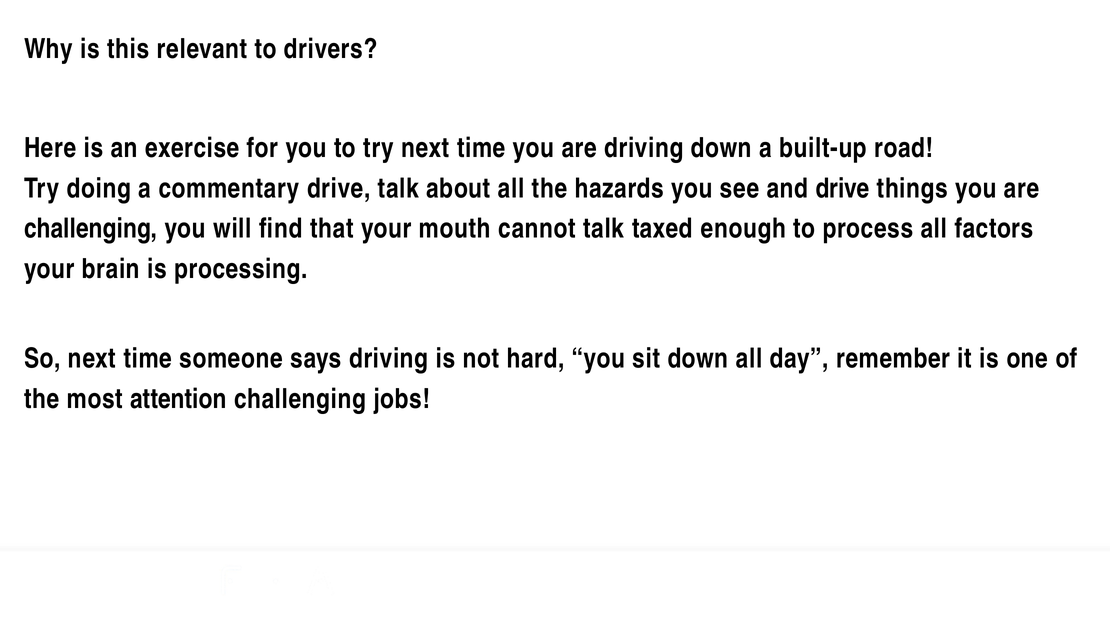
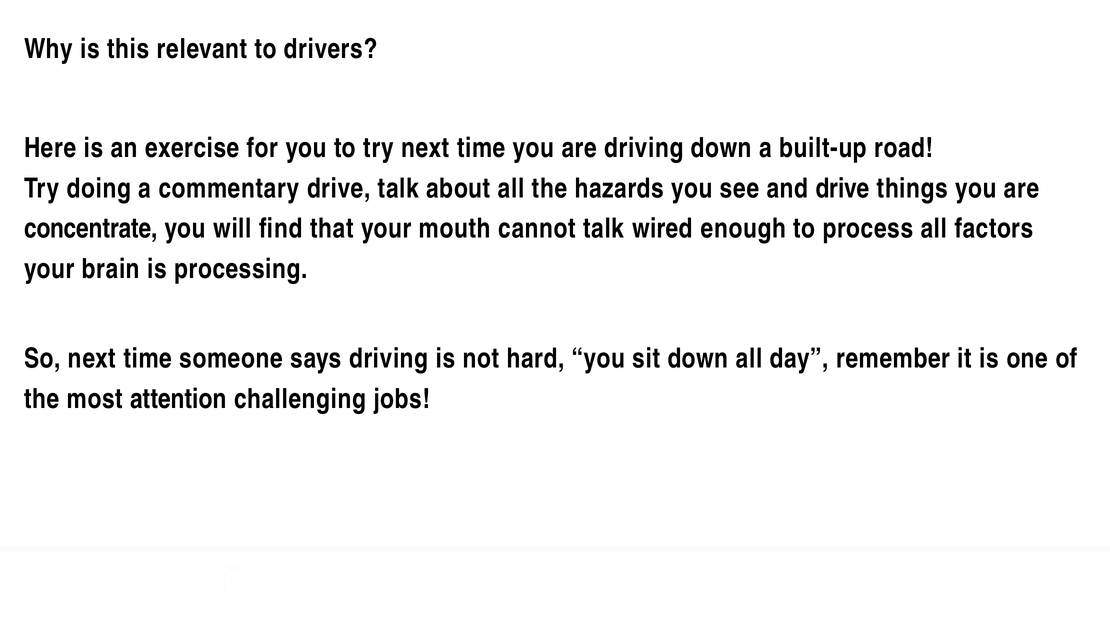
challenging: challenging -> concentrate (91, 229)
taxed: taxed -> wired (662, 229)
